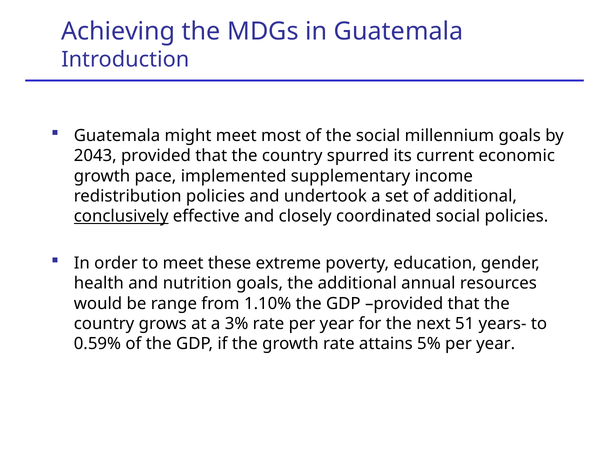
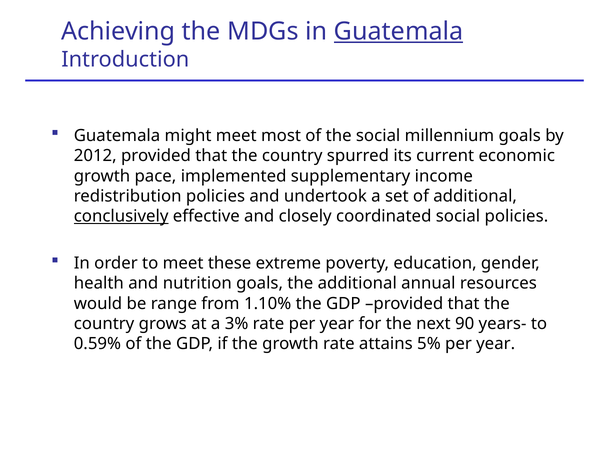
Guatemala underline: none -> present (399, 31)
2043: 2043 -> 2012 (95, 156)
51: 51 -> 90 (465, 324)
